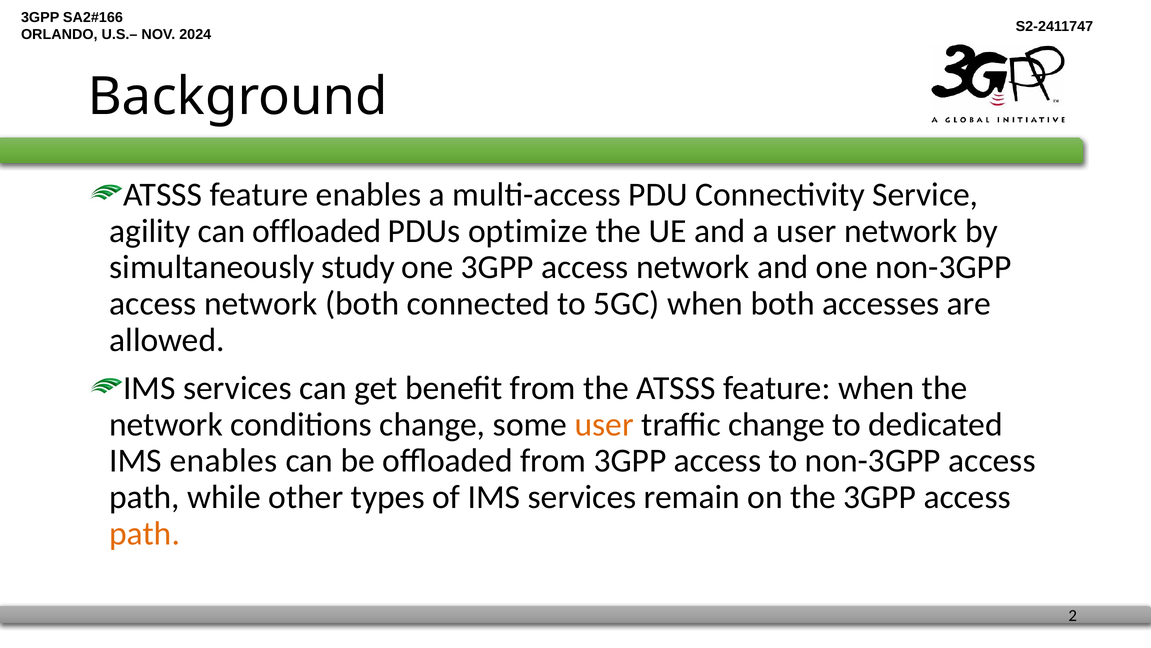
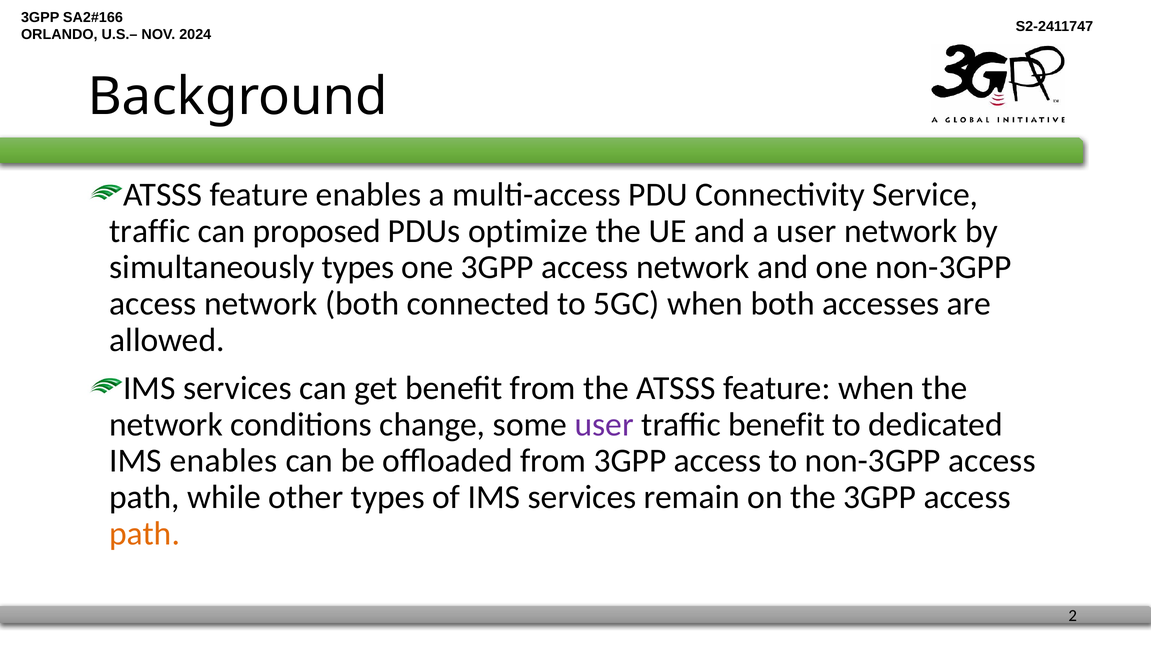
agility: agility -> traffic (150, 231)
can offloaded: offloaded -> proposed (317, 231)
simultaneously study: study -> types (358, 267)
user colour: orange -> purple (604, 424)
traffic change: change -> benefit (777, 424)
